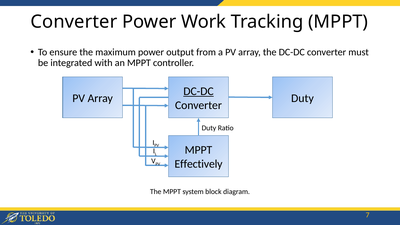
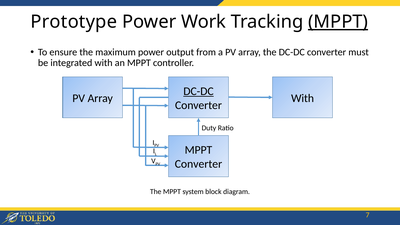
Converter: Converter -> Prototype (74, 22)
MPPT underline: none -> present (338, 22)
Duty: Duty -> With (303, 98)
Effectively: Effectively -> Converter (198, 164)
